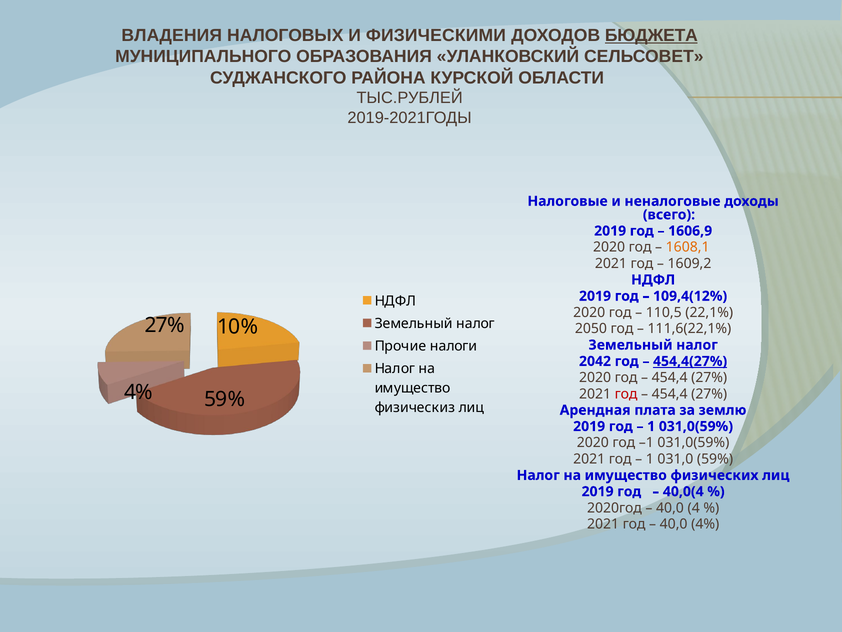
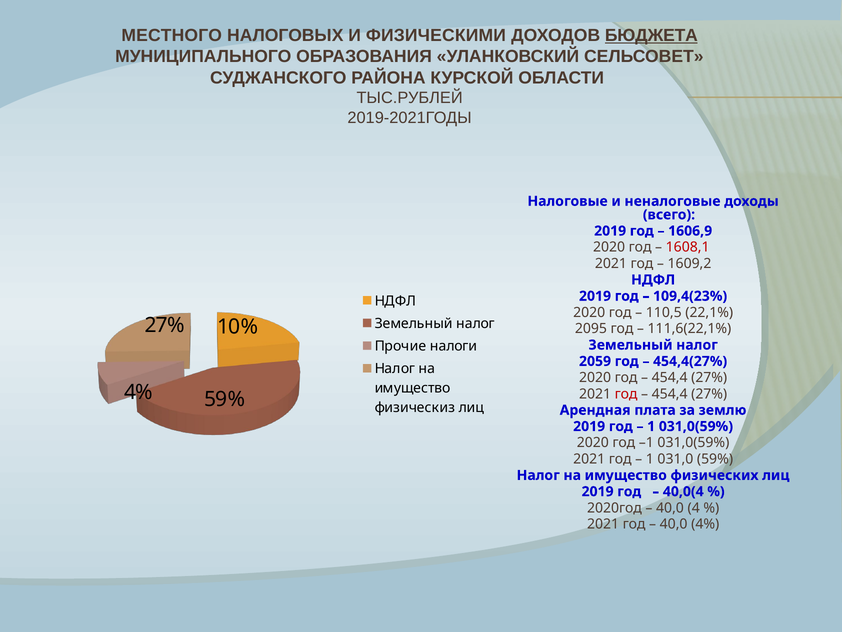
ВЛАДЕНИЯ: ВЛАДЕНИЯ -> МЕСТНОГО (172, 36)
1608,1 colour: orange -> red (688, 247)
109,4(12%: 109,4(12% -> 109,4(23% (690, 296)
2050: 2050 -> 2095 (591, 328)
2042: 2042 -> 2059 (595, 361)
454,4(27% underline: present -> none (690, 361)
